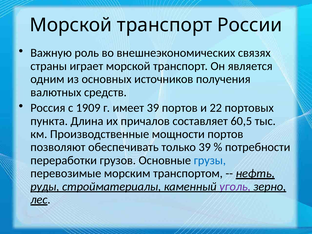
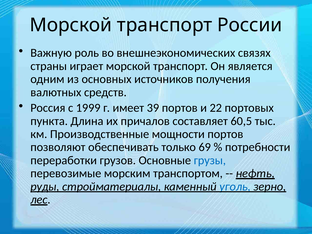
1909: 1909 -> 1999 (88, 108)
только 39: 39 -> 69 (205, 147)
уголь colour: purple -> blue (235, 187)
